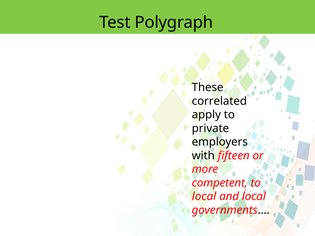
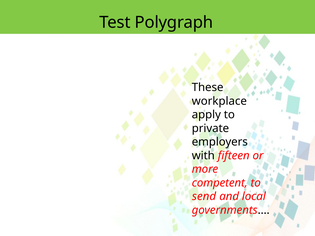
correlated: correlated -> workplace (219, 101)
local: local -> send (204, 197)
